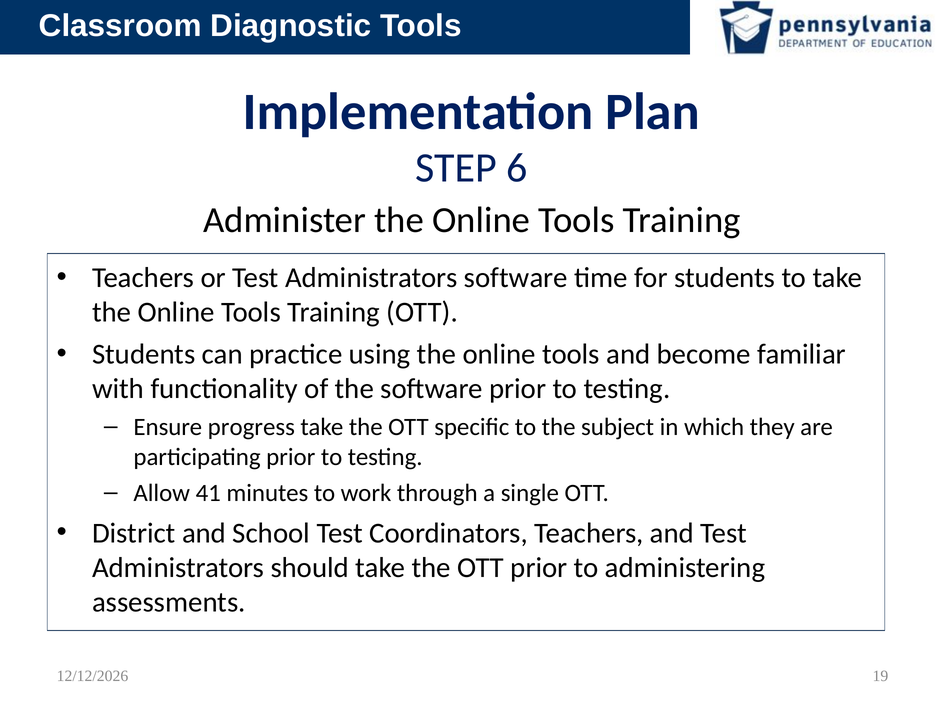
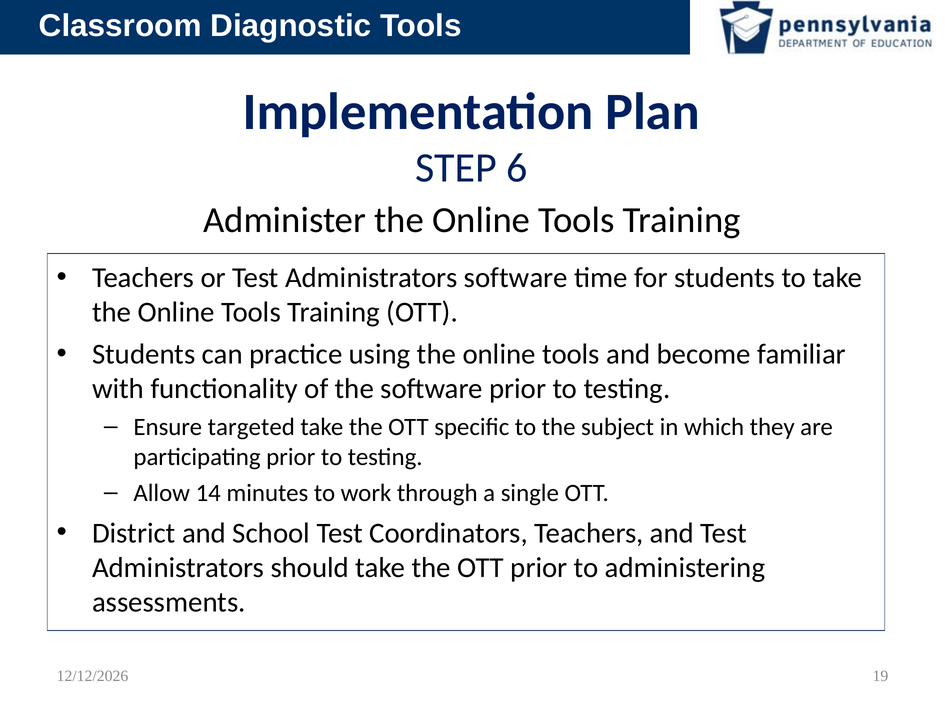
progress: progress -> targeted (251, 428)
41: 41 -> 14 (208, 494)
